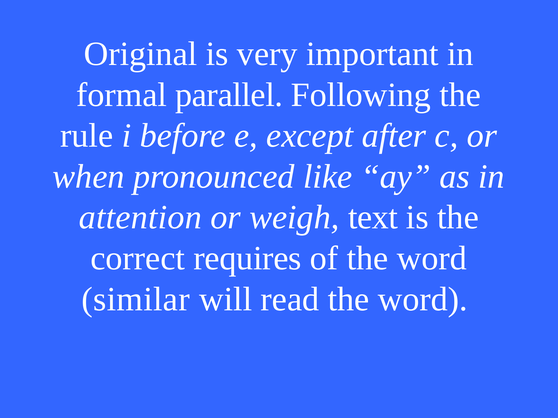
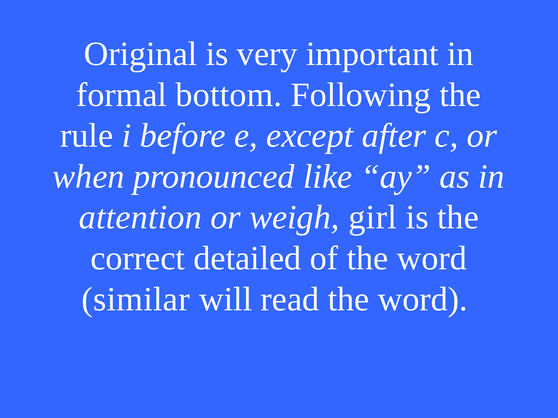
parallel: parallel -> bottom (229, 95)
text: text -> girl (373, 218)
requires: requires -> detailed (247, 259)
